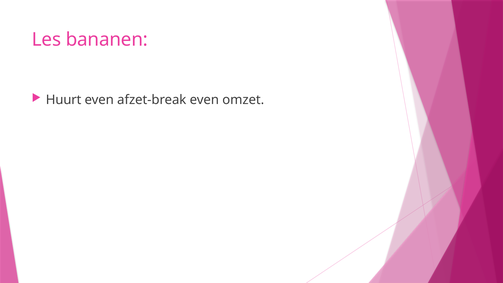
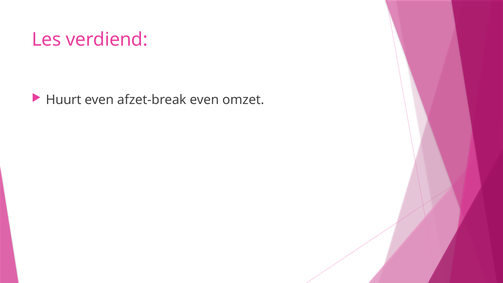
bananen: bananen -> verdiend (107, 40)
